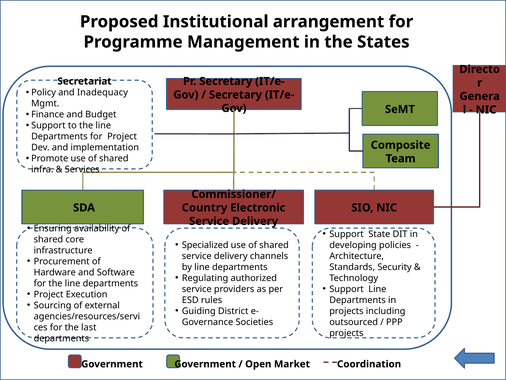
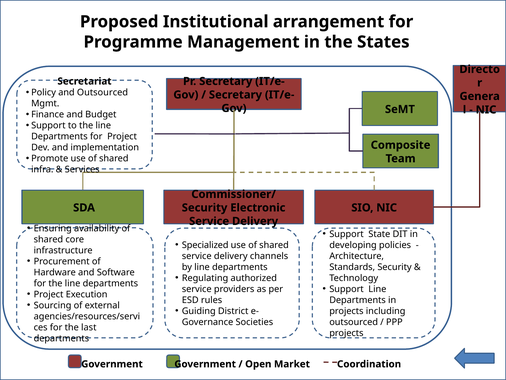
and Inadequacy: Inadequacy -> Outsourced (103, 93)
Country: Country -> Security (205, 207)
